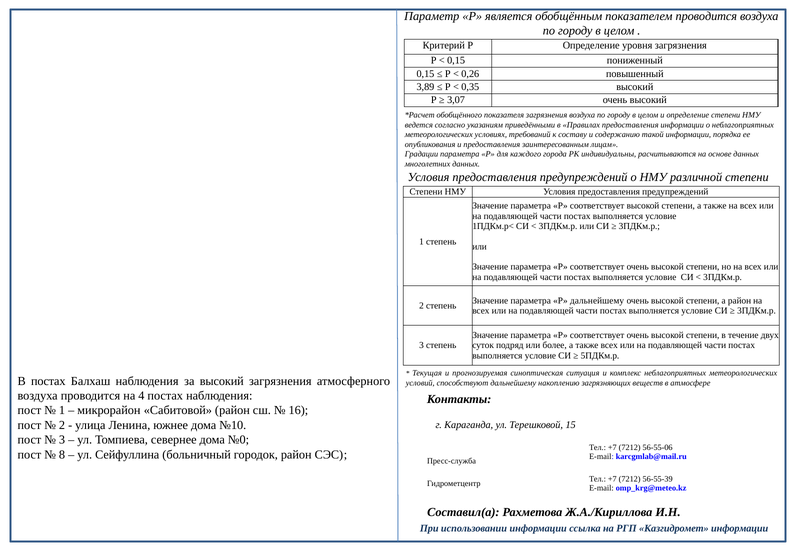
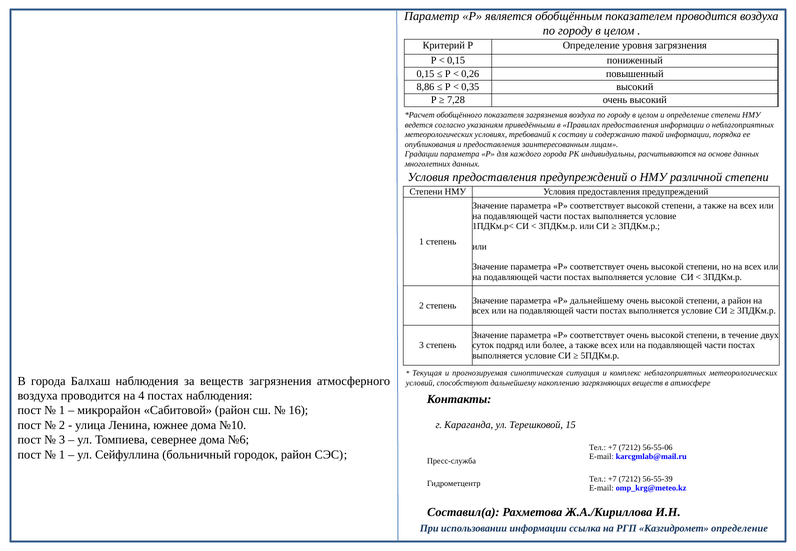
3,89: 3,89 -> 8,86 (425, 87)
3,07: 3,07 -> 7,28 (456, 100)
В постах: постах -> города (48, 381)
за высокий: высокий -> веществ (222, 381)
№0: №0 -> №6 (238, 440)
8: 8 -> 1 (62, 455)
Казгидромет информации: информации -> определение (740, 528)
